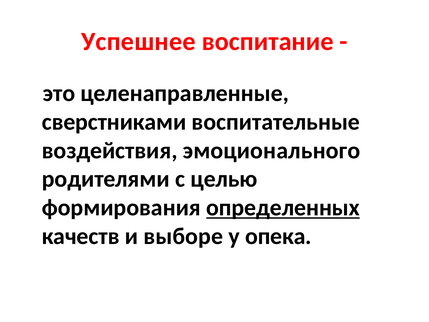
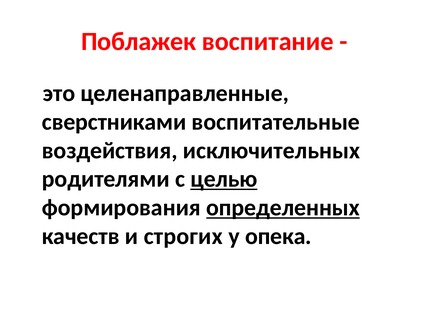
Успешнее: Успешнее -> Поблажек (139, 42)
эмоционального: эмоционального -> исключительных (272, 150)
целью underline: none -> present (224, 179)
выборе: выборе -> строгих (183, 236)
